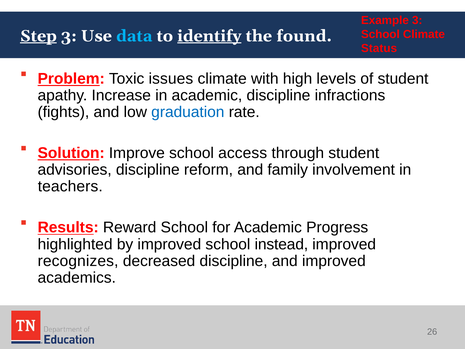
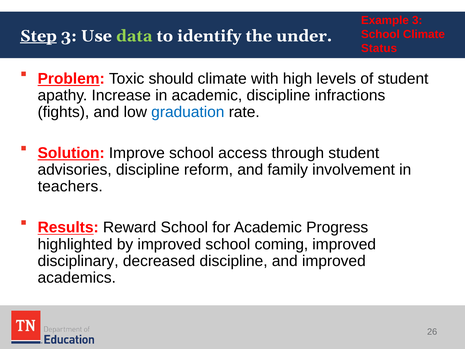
data colour: light blue -> light green (134, 36)
identify underline: present -> none (209, 36)
found: found -> under (304, 36)
issues: issues -> should (171, 79)
instead: instead -> coming (281, 244)
recognizes: recognizes -> disciplinary (78, 261)
